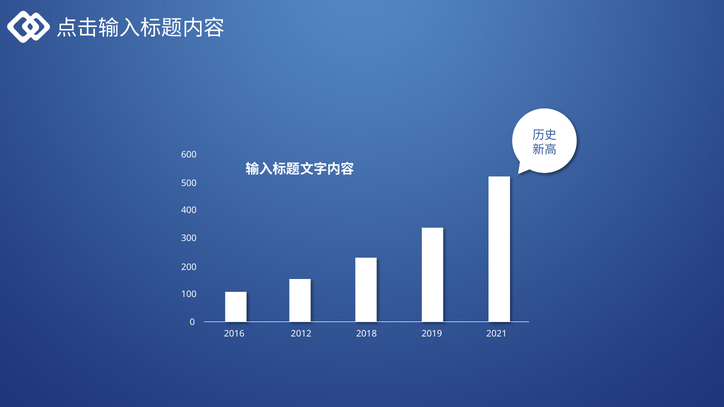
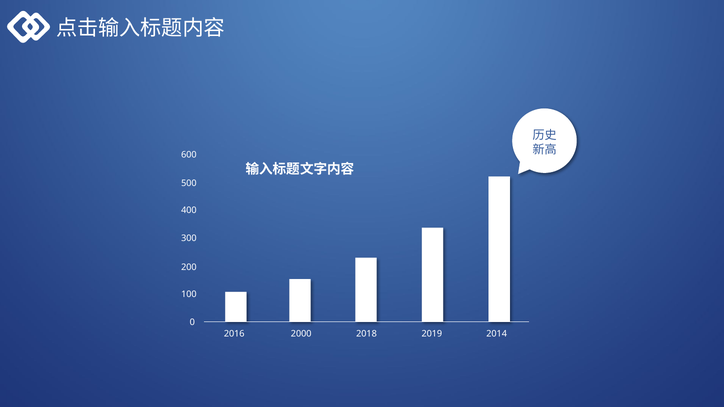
2012: 2012 -> 2000 (301, 334)
2021: 2021 -> 2014 (497, 334)
